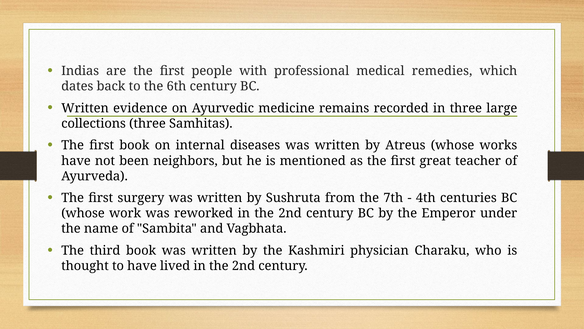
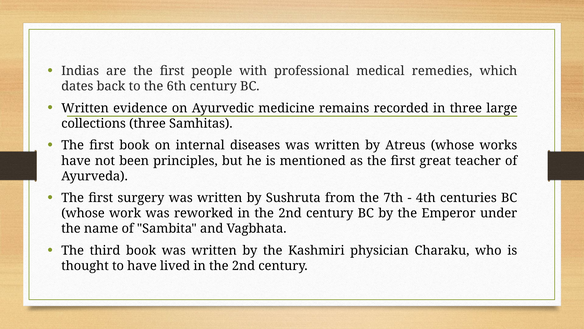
neighbors: neighbors -> principles (185, 161)
